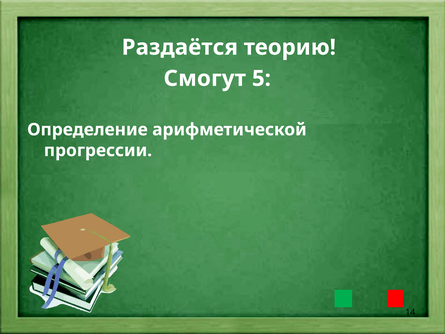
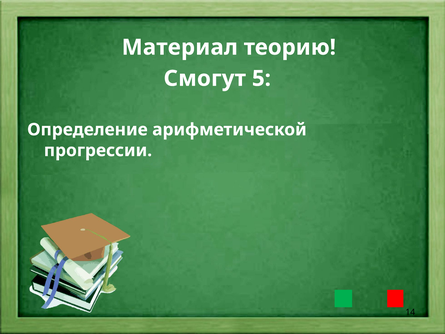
Раздаётся: Раздаётся -> Материал (180, 47)
